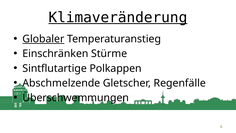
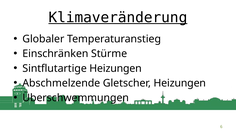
Globaler underline: present -> none (43, 39)
Sintflutartige Polkappen: Polkappen -> Heizungen (116, 68)
Gletscher Regenfälle: Regenfälle -> Heizungen (180, 83)
